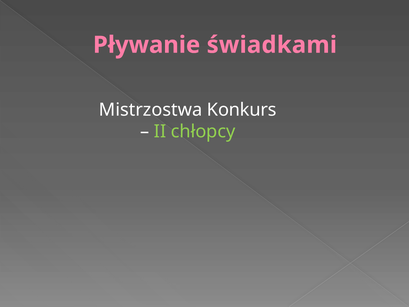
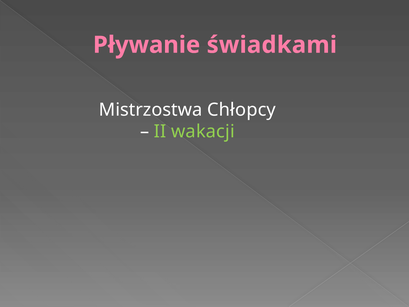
Konkurs: Konkurs -> Chłopcy (242, 110)
chłopcy: chłopcy -> wakacji (203, 131)
